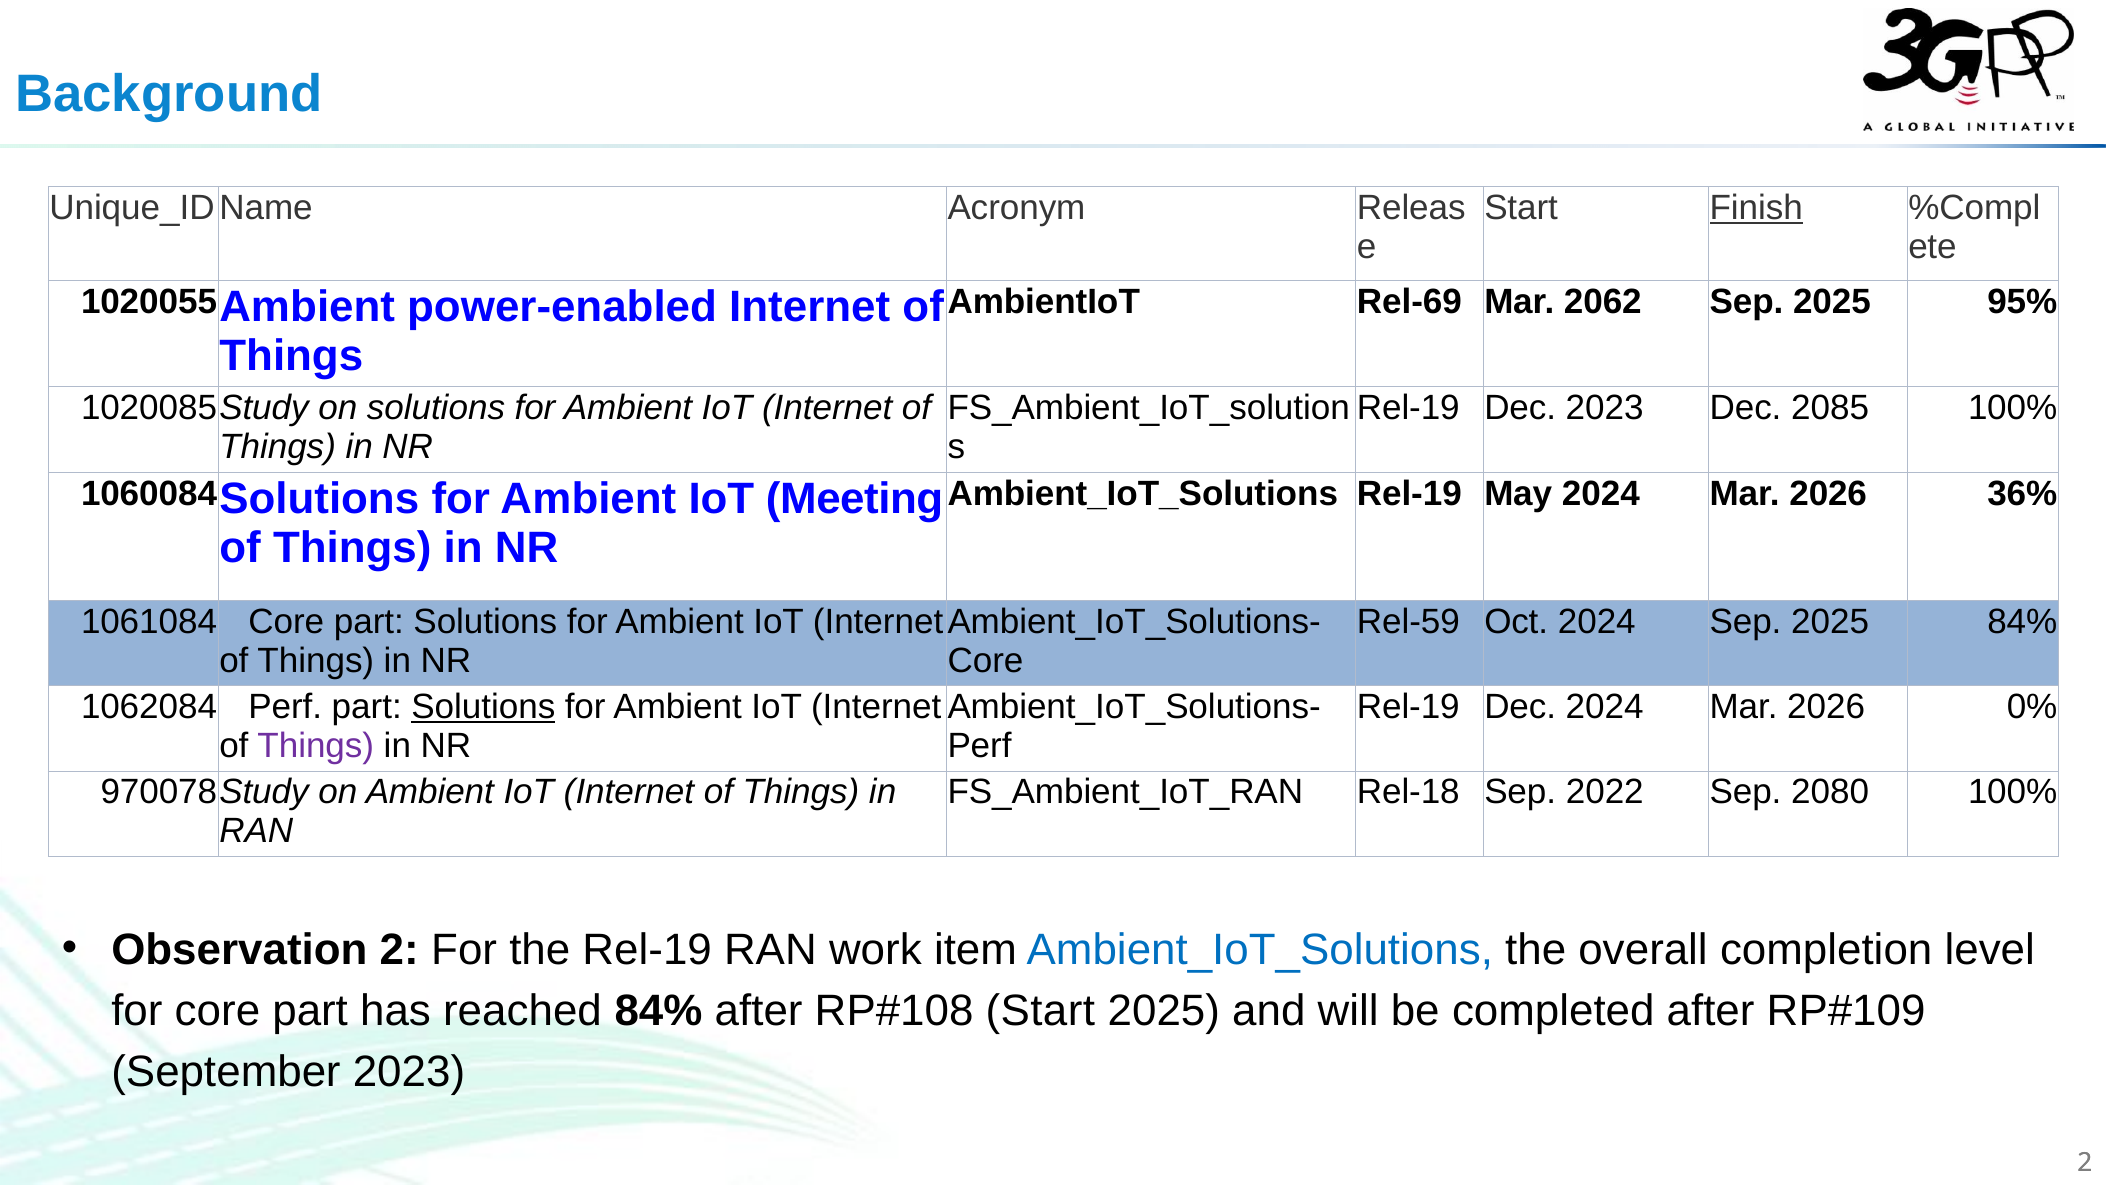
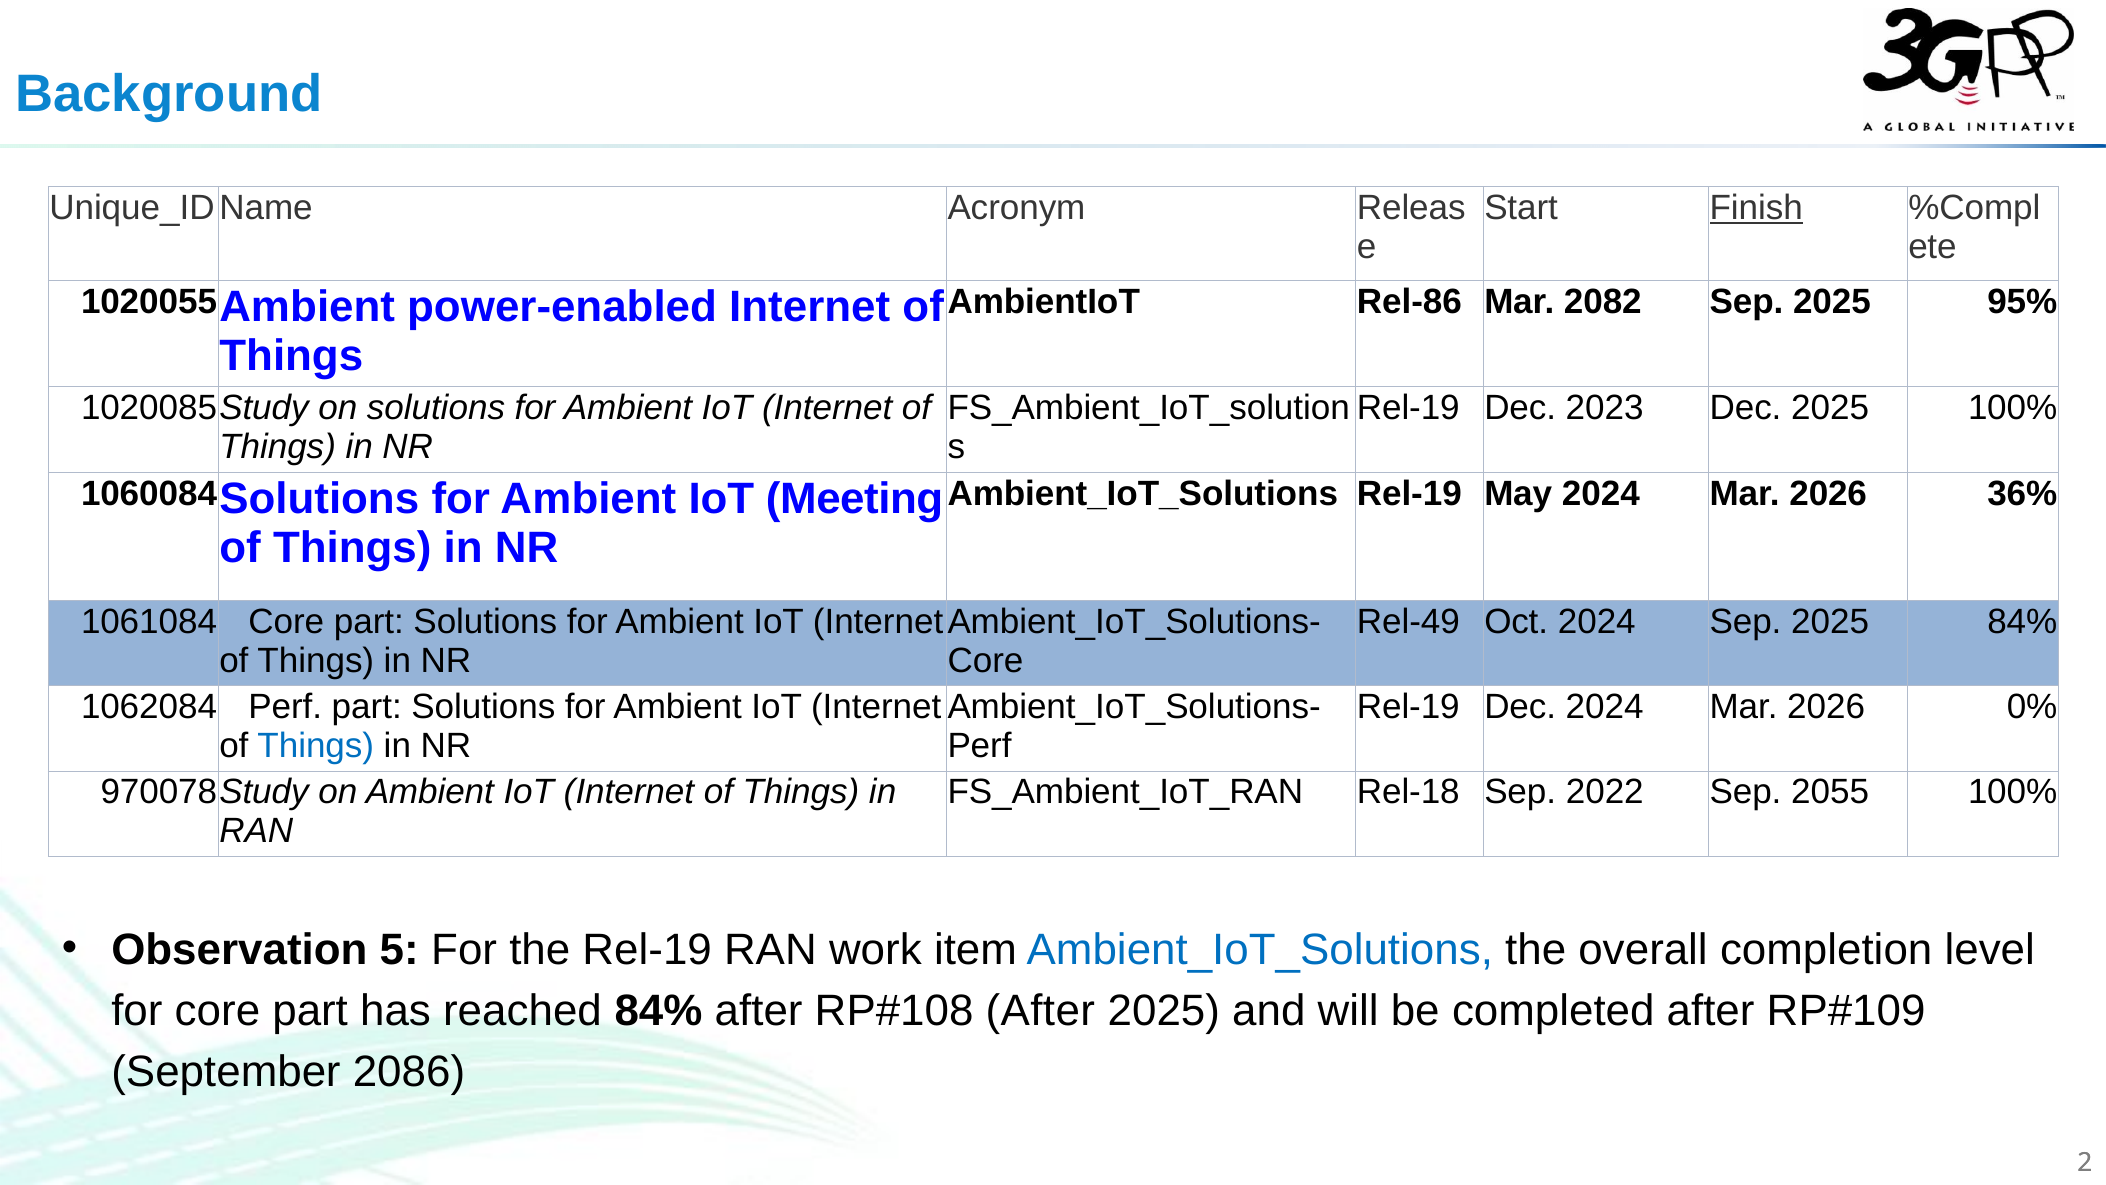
Rel-69: Rel-69 -> Rel-86 (1409, 301)
2062: 2062 -> 2082 (1603, 301)
Dec 2085: 2085 -> 2025 (1830, 408)
Rel-59: Rel-59 -> Rel-49 (1408, 621)
Solutions underline: present -> none (483, 707)
Things colour: purple -> blue (316, 746)
2080: 2080 -> 2055 (1830, 792)
2: 2 -> 5 (399, 949)
Start: Start -> After (1040, 1011)
September 2023: 2023 -> 2086 (409, 1072)
